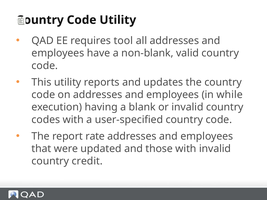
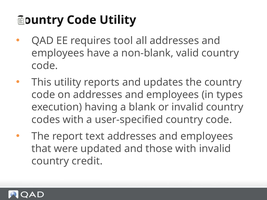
while: while -> types (230, 95)
rate: rate -> text (95, 136)
